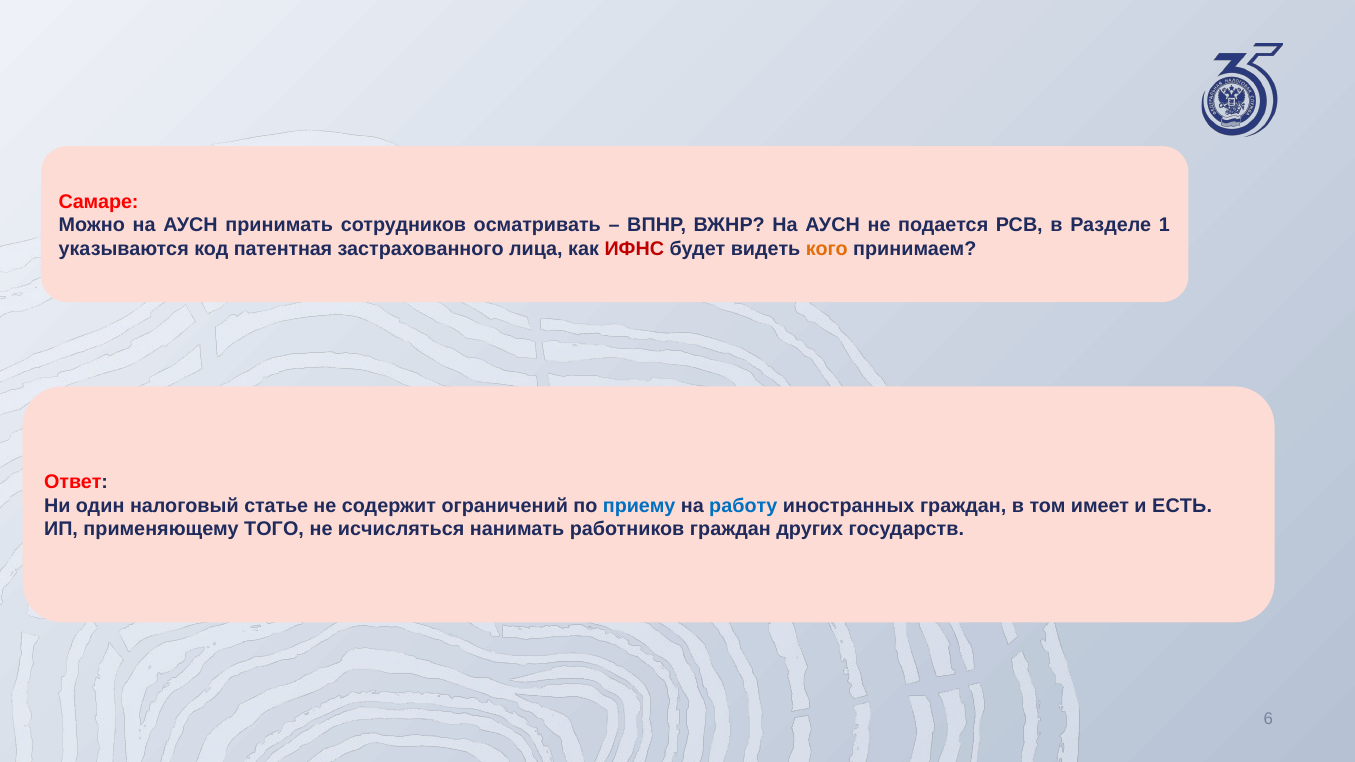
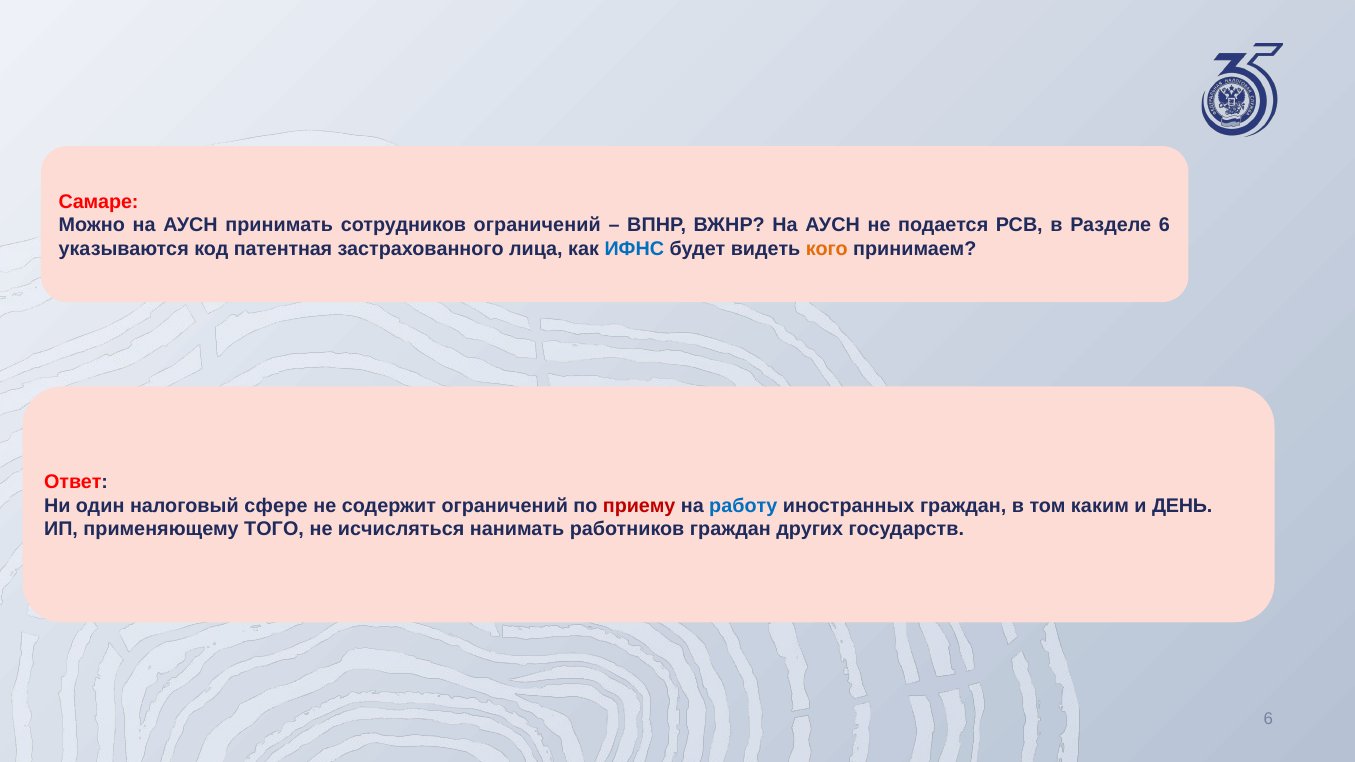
сотрудников осматривать: осматривать -> ограничений (537, 225)
Разделе 1: 1 -> 6 (1164, 225)
ИФНС colour: red -> blue (634, 249)
статье: статье -> сфере (276, 506)
приему colour: blue -> red (639, 506)
имеет: имеет -> каким (1100, 506)
ЕСТЬ: ЕСТЬ -> ДЕНЬ (1182, 506)
